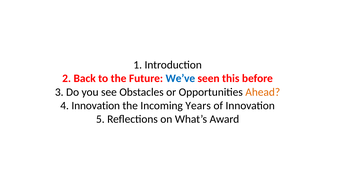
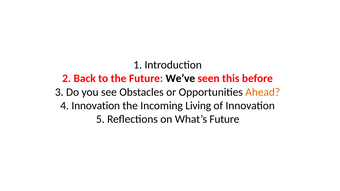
We’ve colour: blue -> black (180, 79)
Years: Years -> Living (198, 106)
What’s Award: Award -> Future (224, 119)
